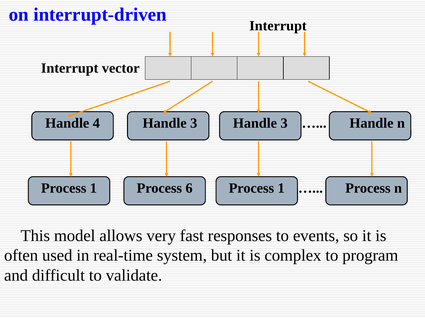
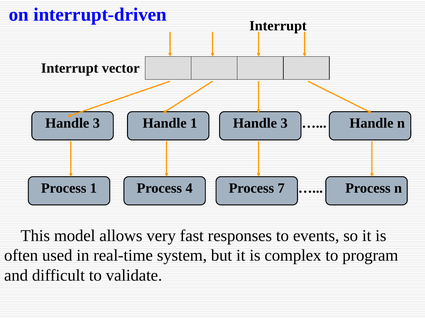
4: 4 -> 3 (96, 124)
3: 3 -> 1 (194, 124)
6: 6 -> 4 (189, 189)
1: 1 -> 7 (281, 189)
